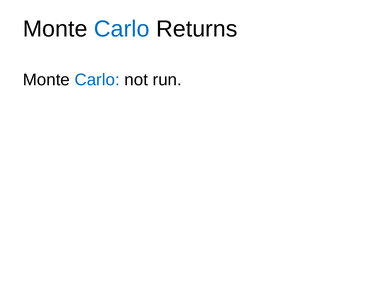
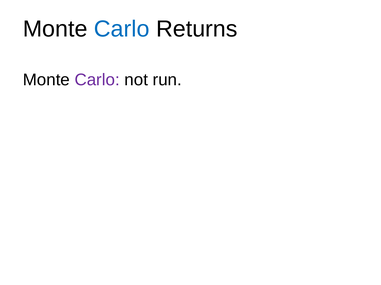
Carlo colour: blue -> purple (97, 80)
